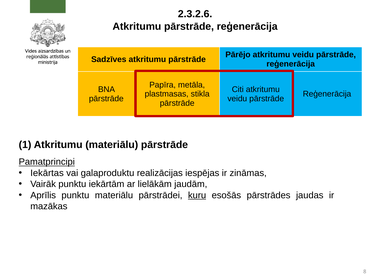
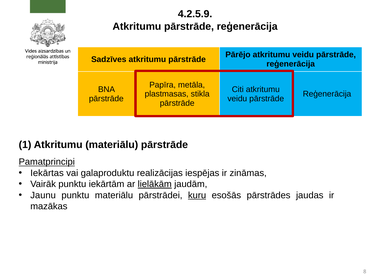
2.3.2.6: 2.3.2.6 -> 4.2.5.9 (195, 14)
lielākām underline: none -> present (155, 184)
Aprīlis: Aprīlis -> Jaunu (43, 195)
